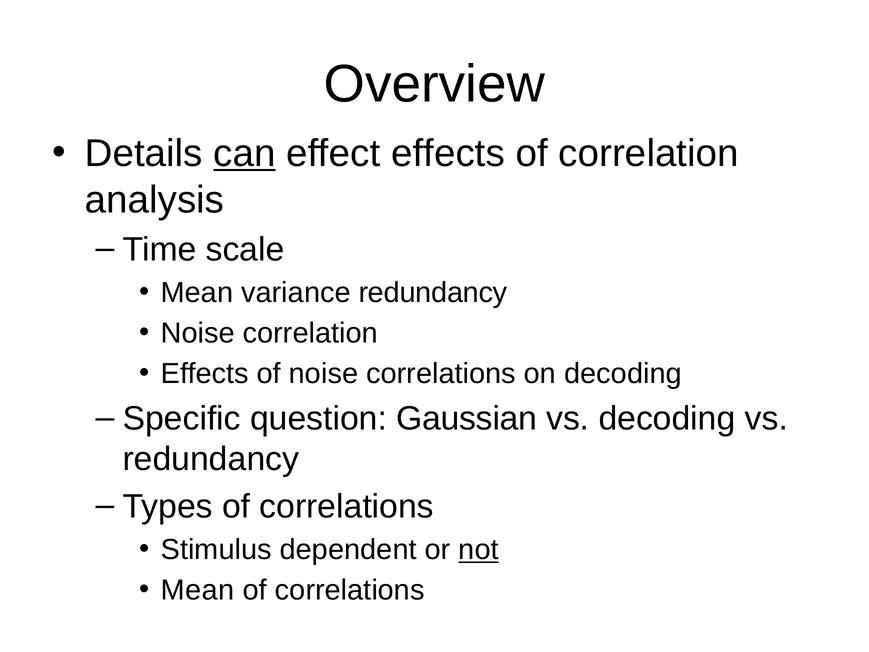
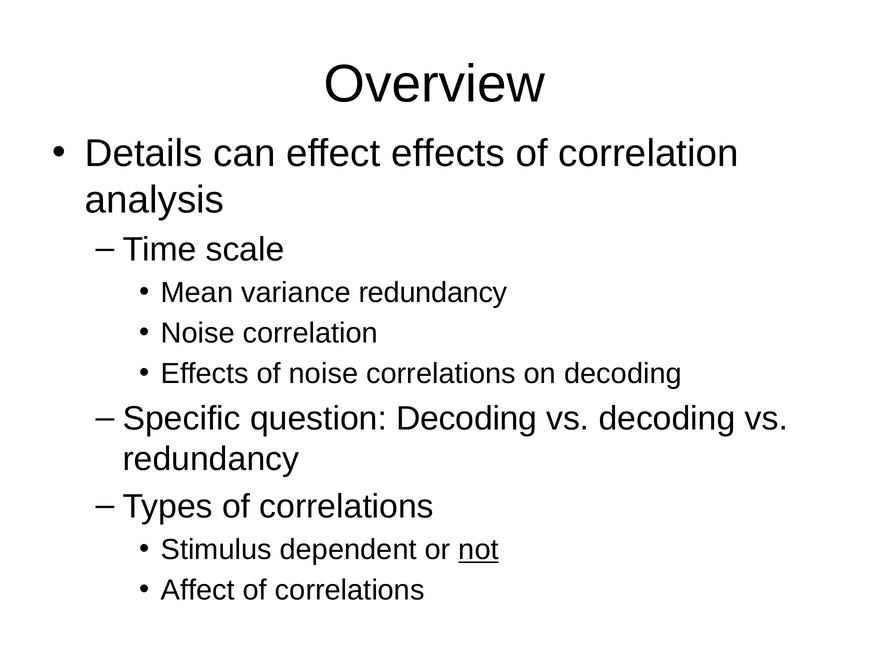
can underline: present -> none (245, 153)
question Gaussian: Gaussian -> Decoding (467, 419)
Mean: Mean -> Affect (198, 590)
